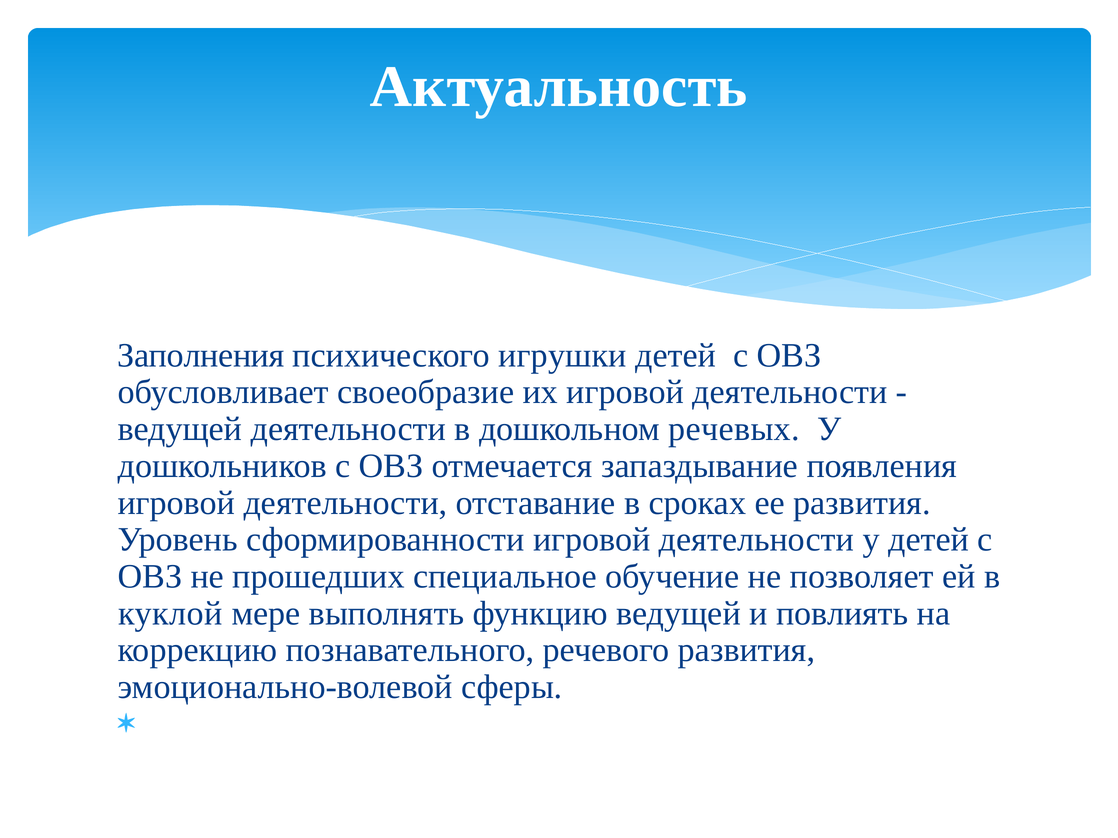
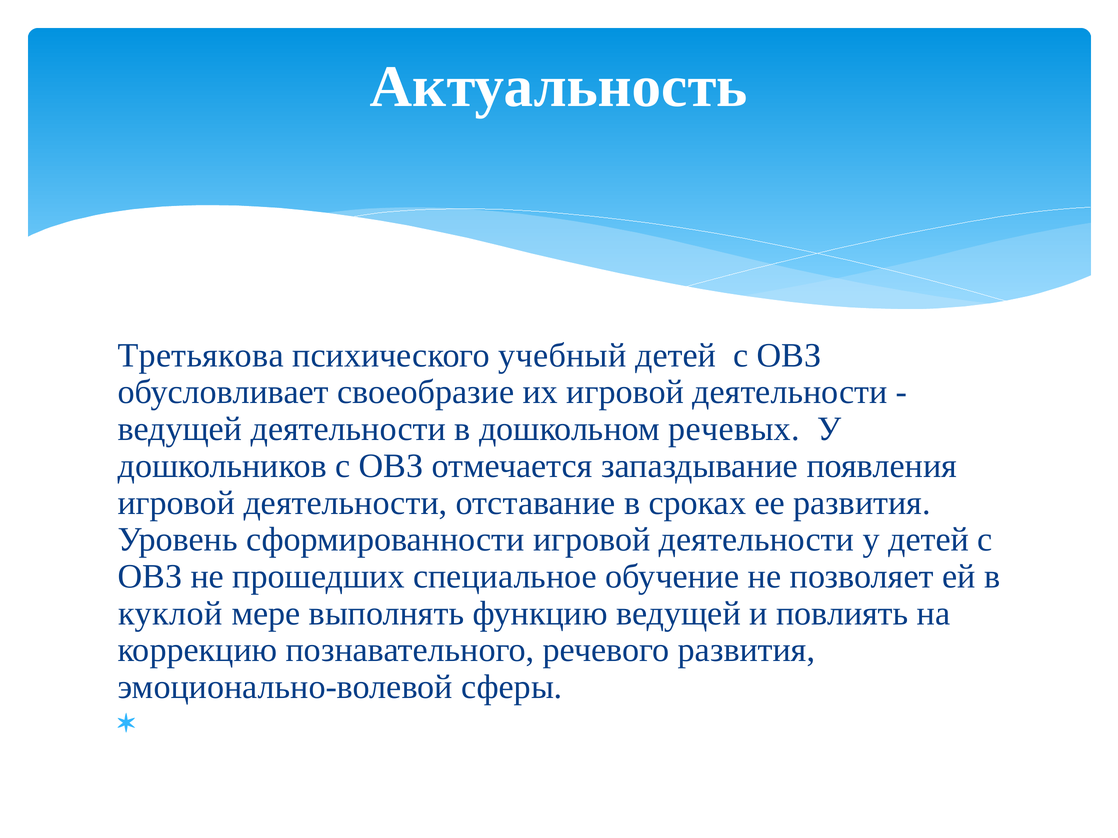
Заполнения: Заполнения -> Третьякова (201, 356)
игрушки: игрушки -> учебный (562, 356)
